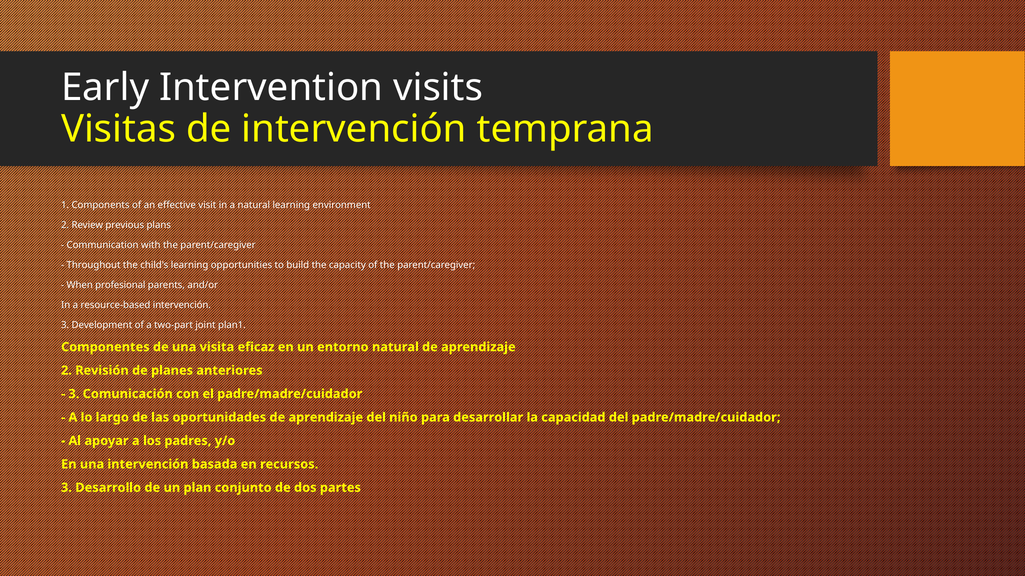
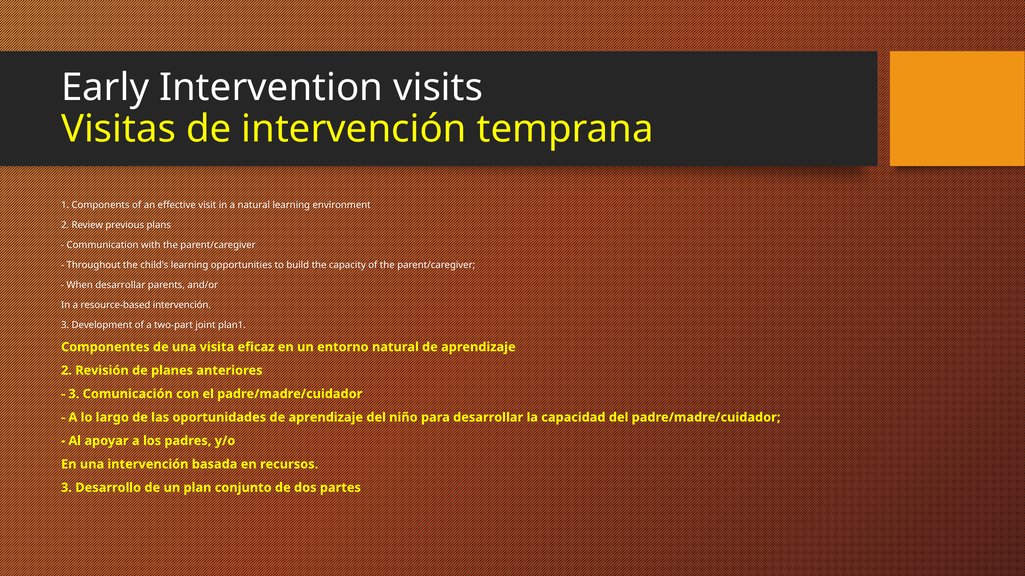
When profesional: profesional -> desarrollar (120, 286)
